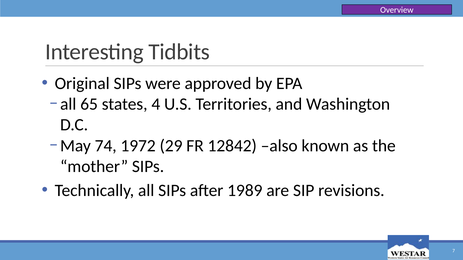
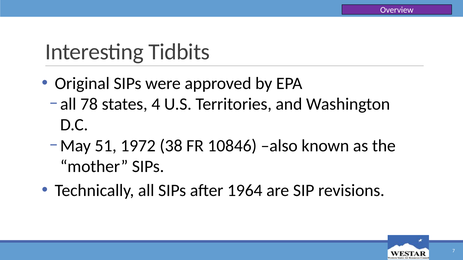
65: 65 -> 78 (89, 104)
74: 74 -> 51 (106, 146)
29: 29 -> 38 (171, 146)
12842: 12842 -> 10846 (232, 146)
1989: 1989 -> 1964 (245, 191)
